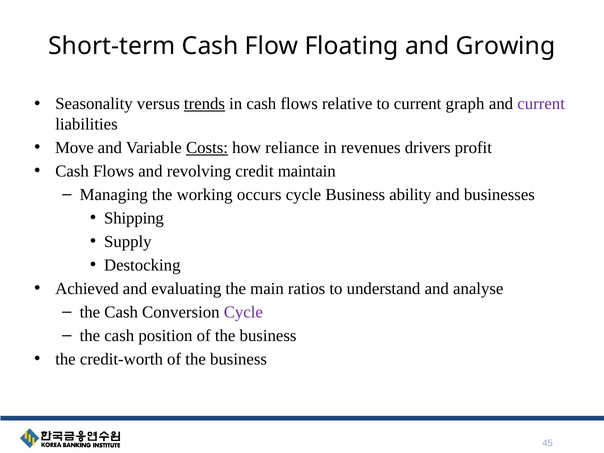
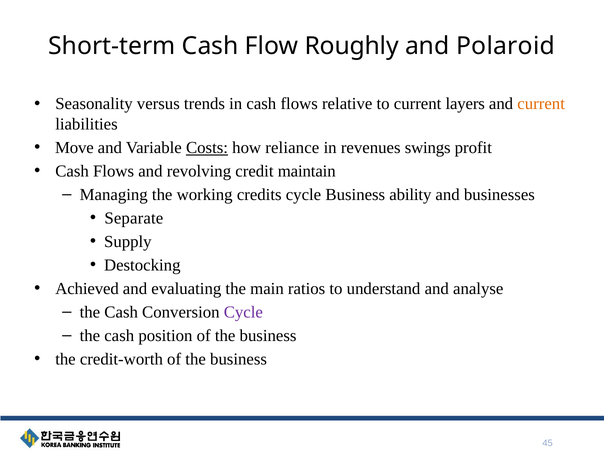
Floating: Floating -> Roughly (352, 46)
Growing: Growing -> Polaroid (505, 46)
trends underline: present -> none (205, 104)
graph: graph -> layers (465, 104)
current colour: purple -> orange (541, 104)
drivers: drivers -> swings (428, 148)
occurs: occurs -> credits (259, 195)
Shipping: Shipping -> Separate (134, 218)
